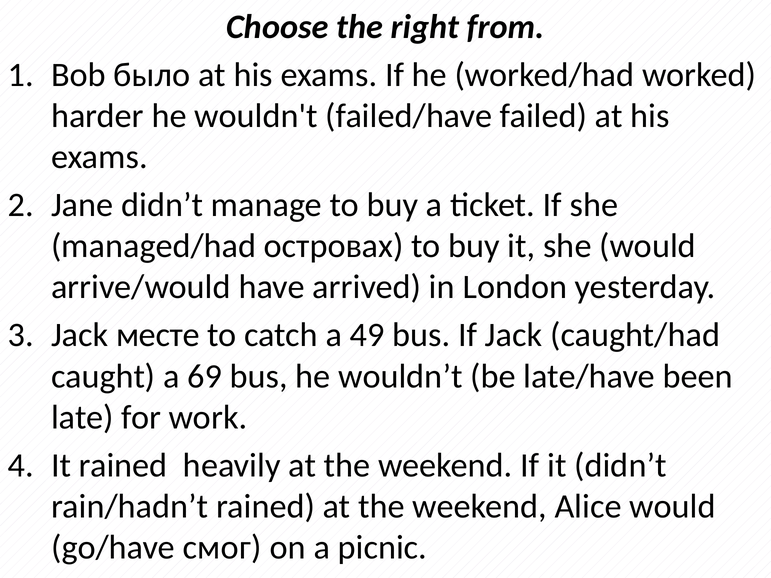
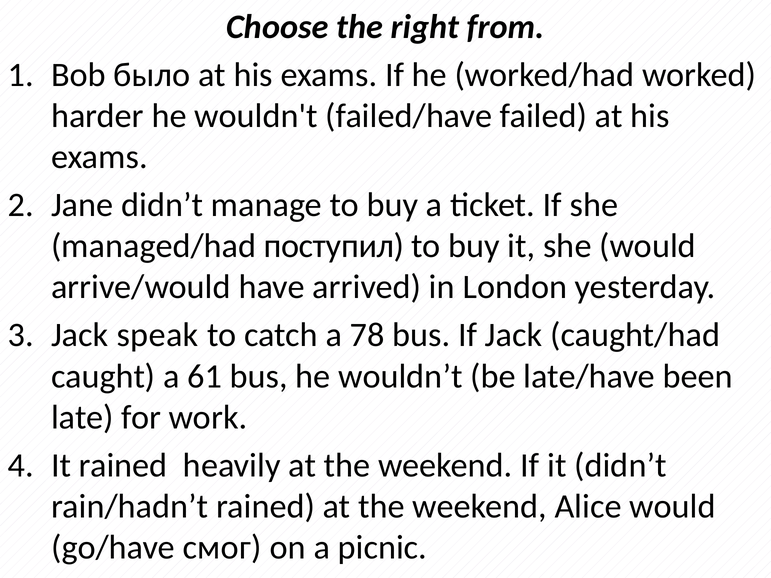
островах: островах -> поступил (334, 246)
месте: месте -> speak (158, 335)
49: 49 -> 78 (367, 335)
69: 69 -> 61 (205, 376)
